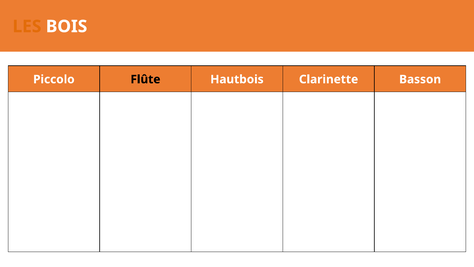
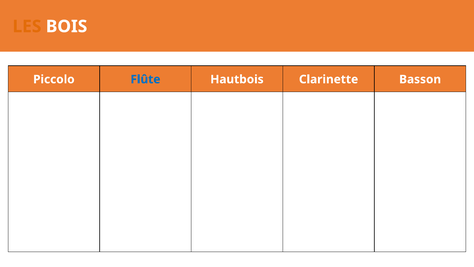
Flûte colour: black -> blue (145, 79)
